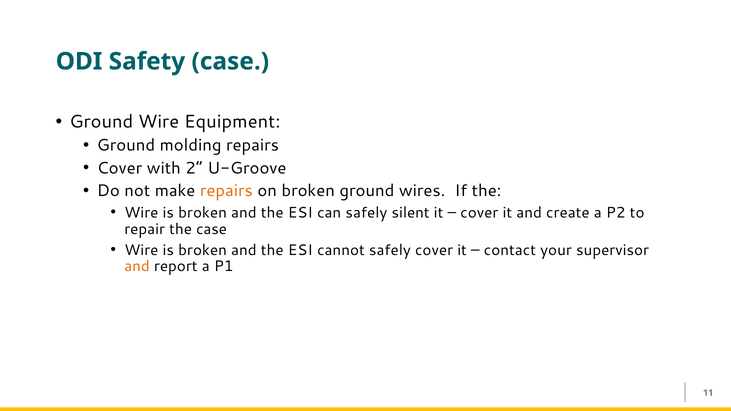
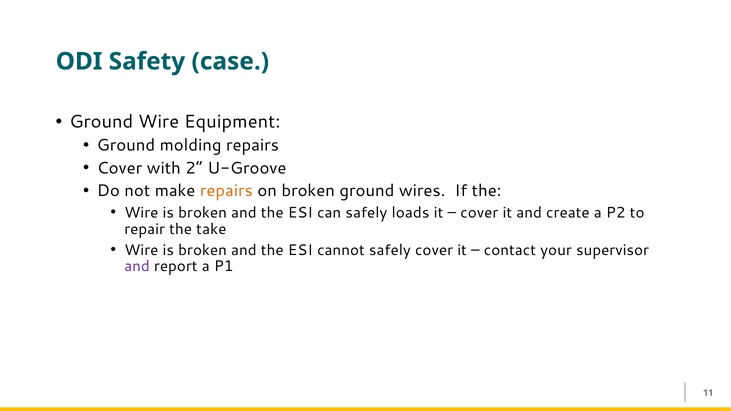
silent: silent -> loads (411, 213)
the case: case -> take (211, 229)
and colour: orange -> purple (137, 267)
